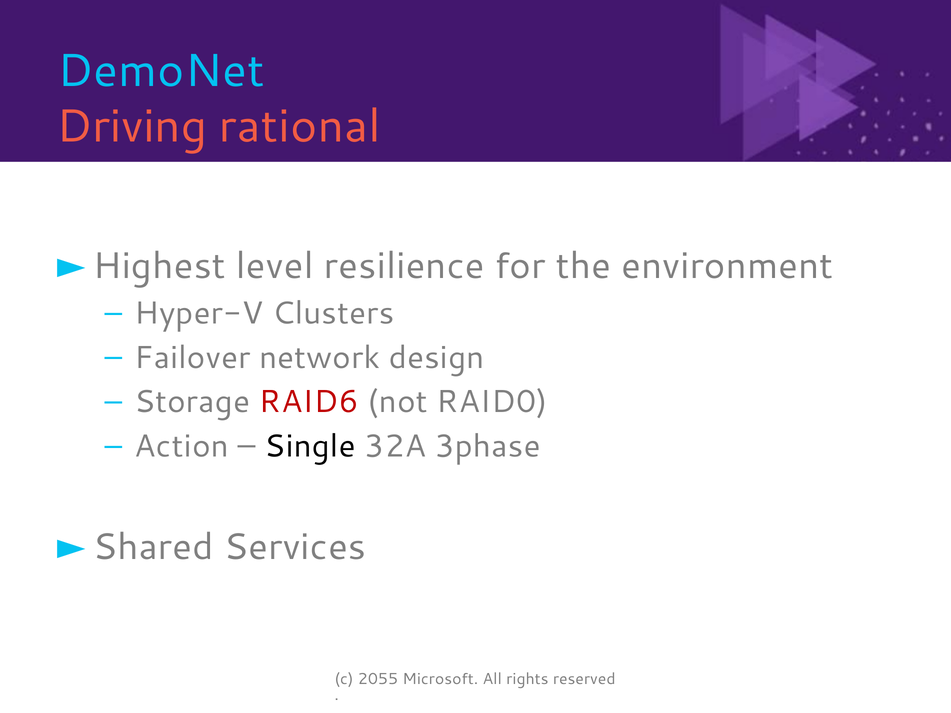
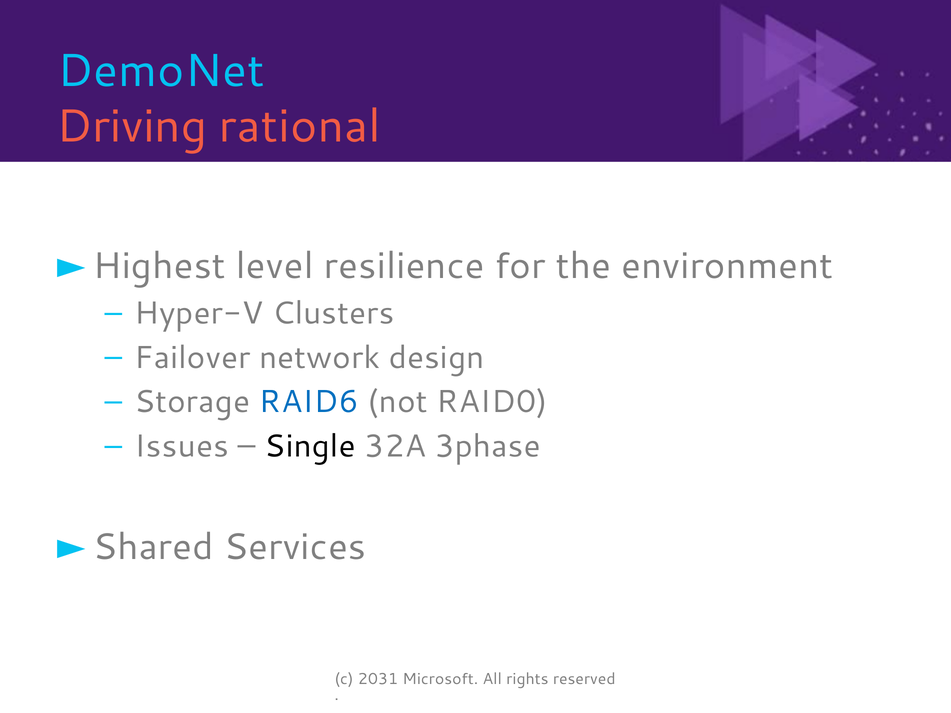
RAID6 colour: red -> blue (309, 402)
Action: Action -> Issues (182, 447)
2055: 2055 -> 2031 (378, 679)
